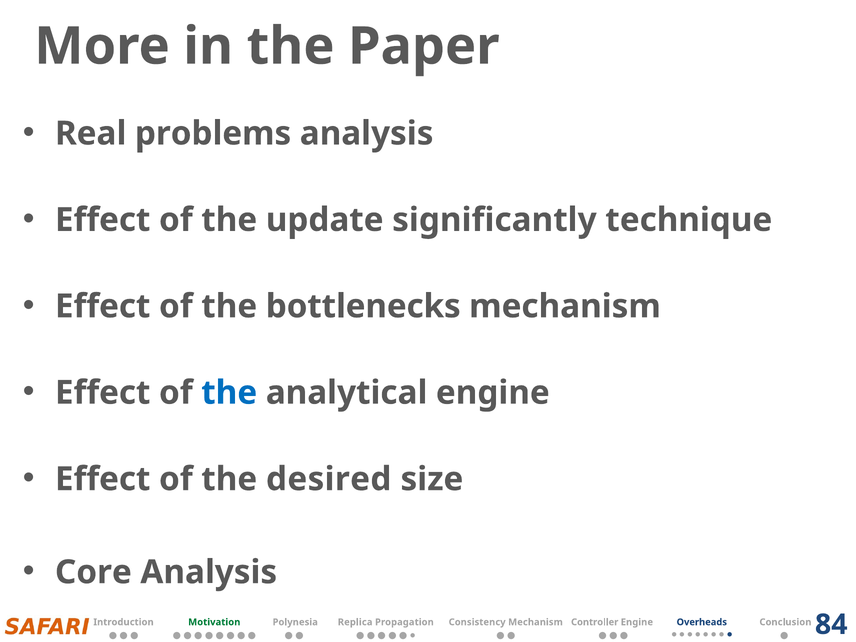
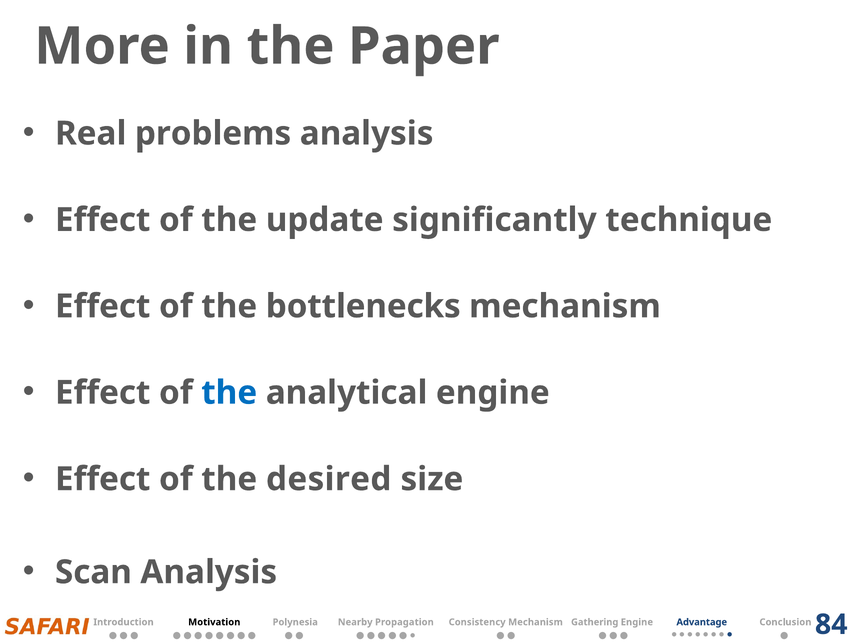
Core: Core -> Scan (93, 572)
Motivation colour: green -> black (214, 622)
Replica: Replica -> Nearby (355, 622)
Controller: Controller -> Gathering (595, 622)
Overheads: Overheads -> Advantage (702, 622)
